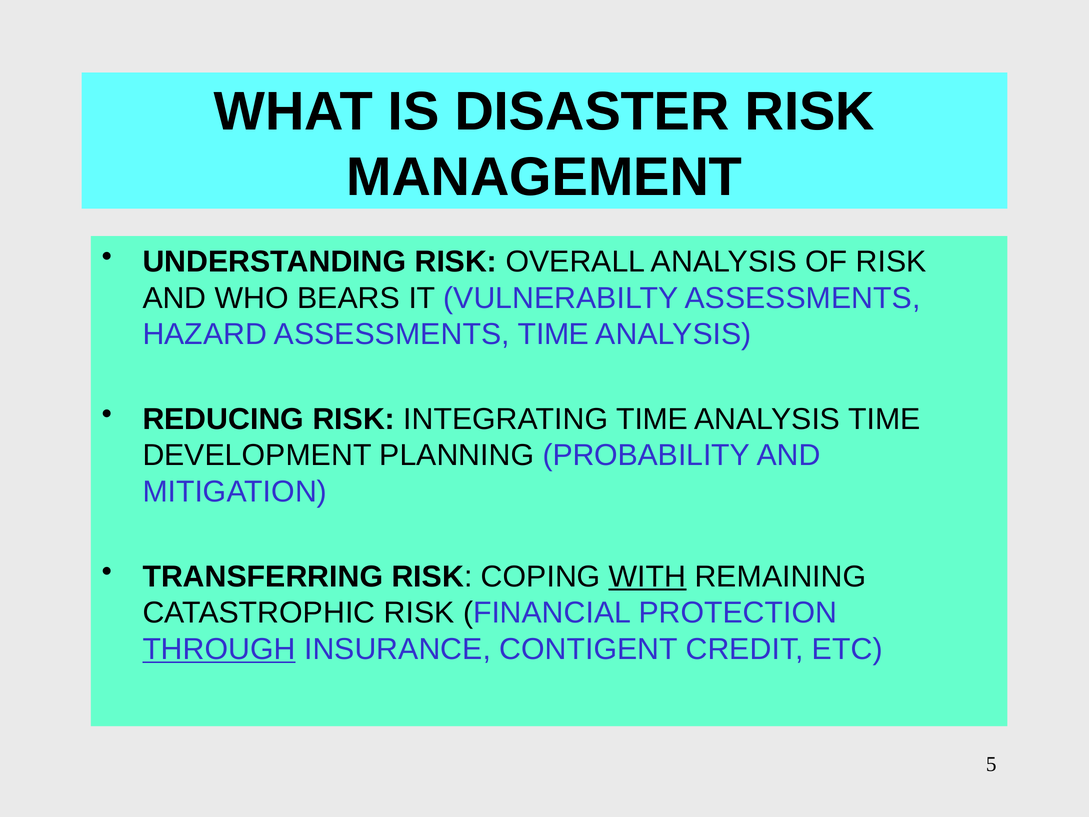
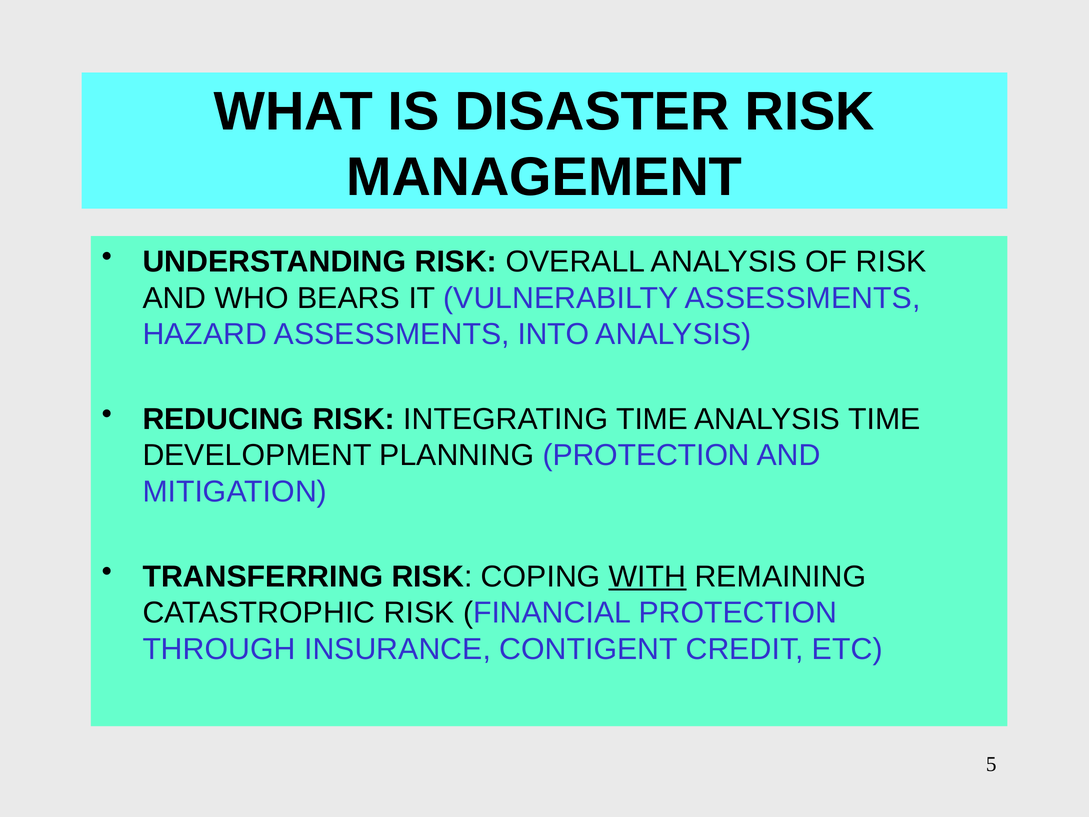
ASSESSMENTS TIME: TIME -> INTO (554, 334)
PLANNING PROBABILITY: PROBABILITY -> PROTECTION (646, 455)
THROUGH underline: present -> none (219, 649)
